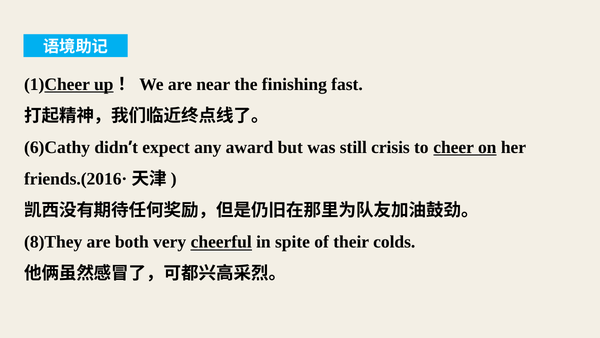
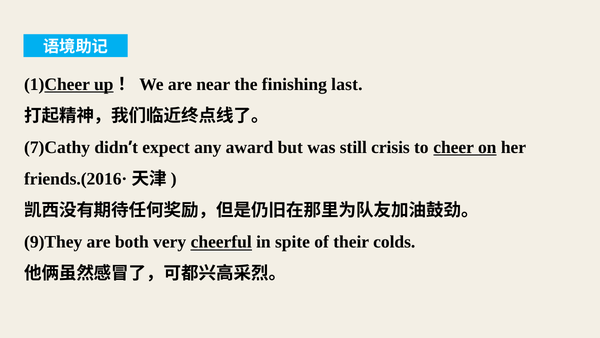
fast: fast -> last (347, 84)
6)Cathy: 6)Cathy -> 7)Cathy (57, 147)
8)They: 8)They -> 9)They (53, 242)
